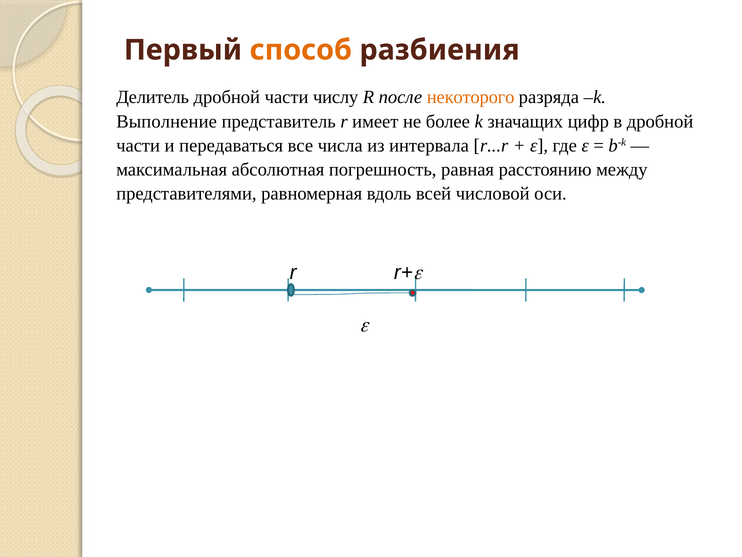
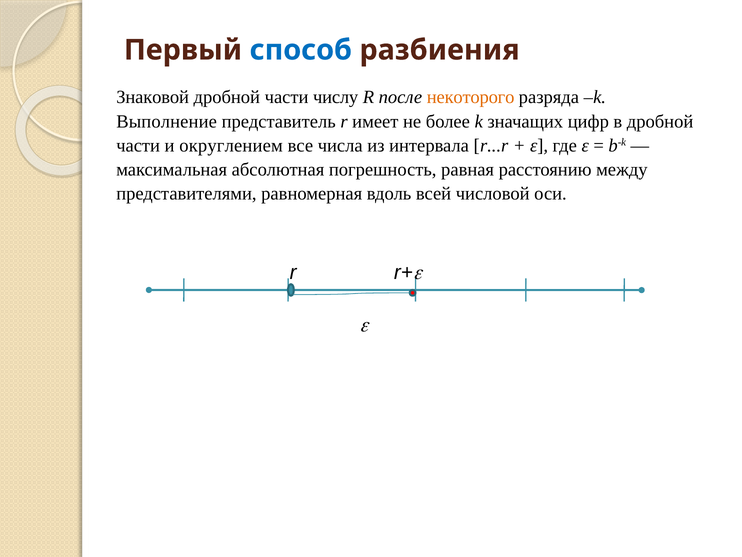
способ colour: orange -> blue (301, 50)
Делитель: Делитель -> Знаковой (153, 97)
передаваться: передаваться -> округлением (231, 145)
